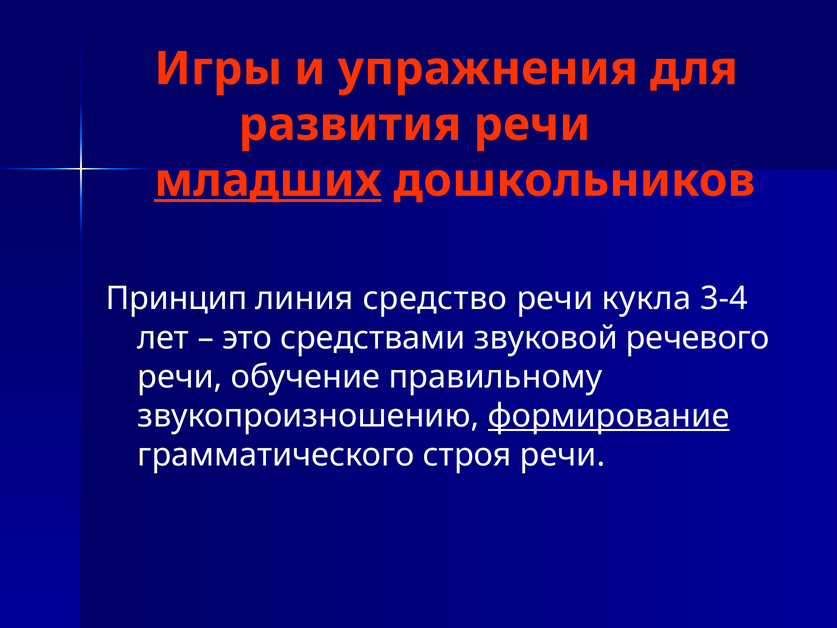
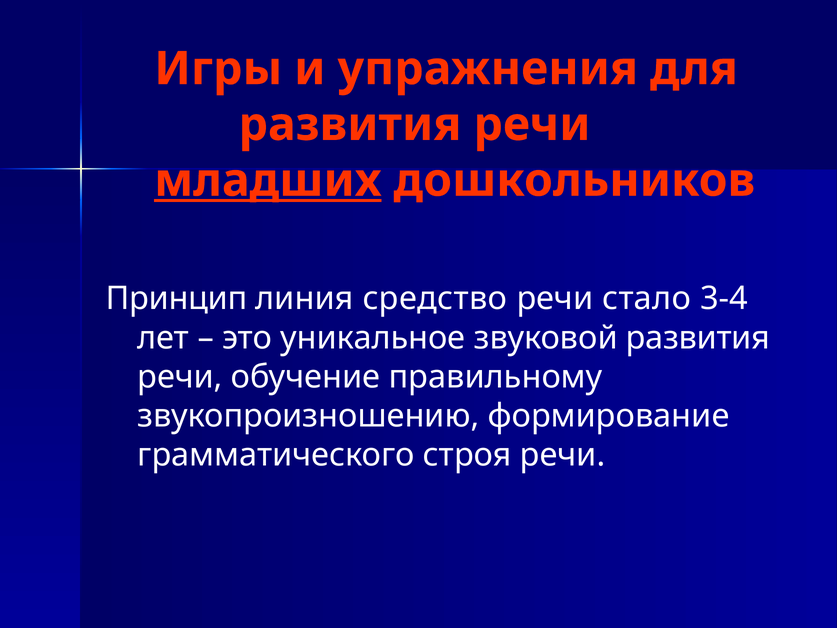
кукла: кукла -> стало (647, 299)
средствами: средствами -> уникальное (373, 338)
звуковой речевого: речевого -> развития (698, 338)
формирование underline: present -> none (609, 416)
